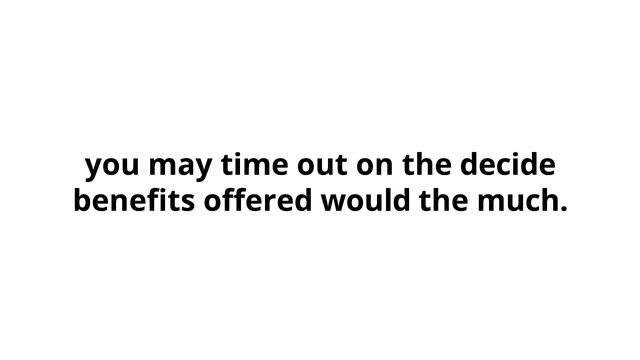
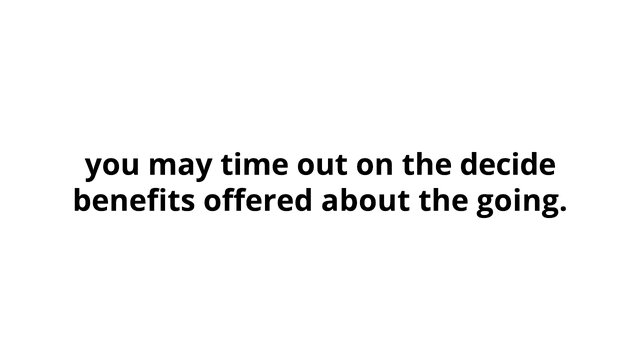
would: would -> about (366, 201)
much: much -> going (522, 201)
